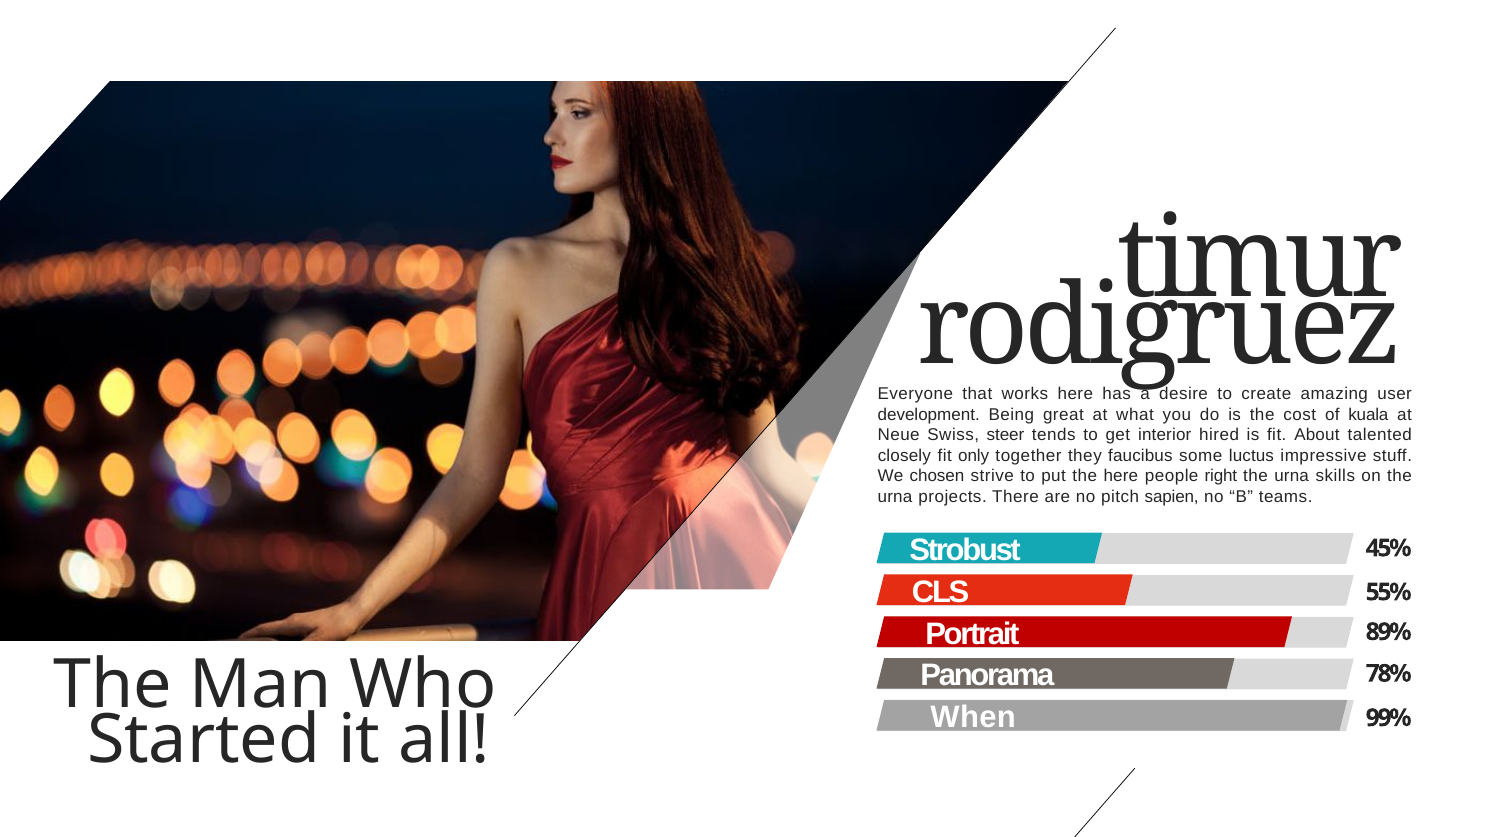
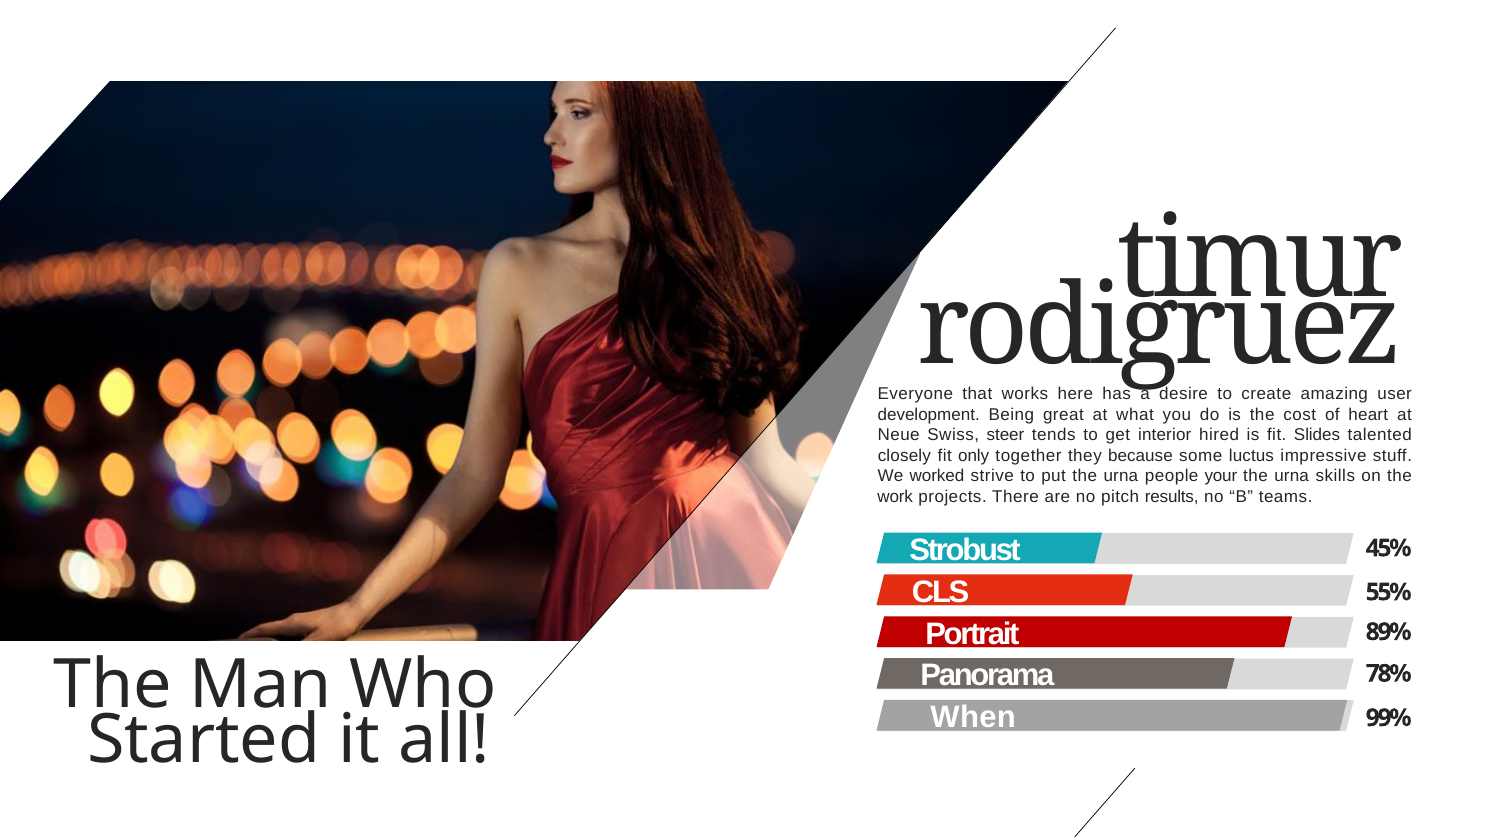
kuala: kuala -> heart (1368, 415)
About: About -> Slides (1317, 436)
faucibus: faucibus -> because (1140, 456)
chosen: chosen -> worked (937, 477)
put the here: here -> urna (1121, 477)
right: right -> your (1221, 477)
urna: urna -> work (895, 497)
sapien: sapien -> results (1172, 497)
